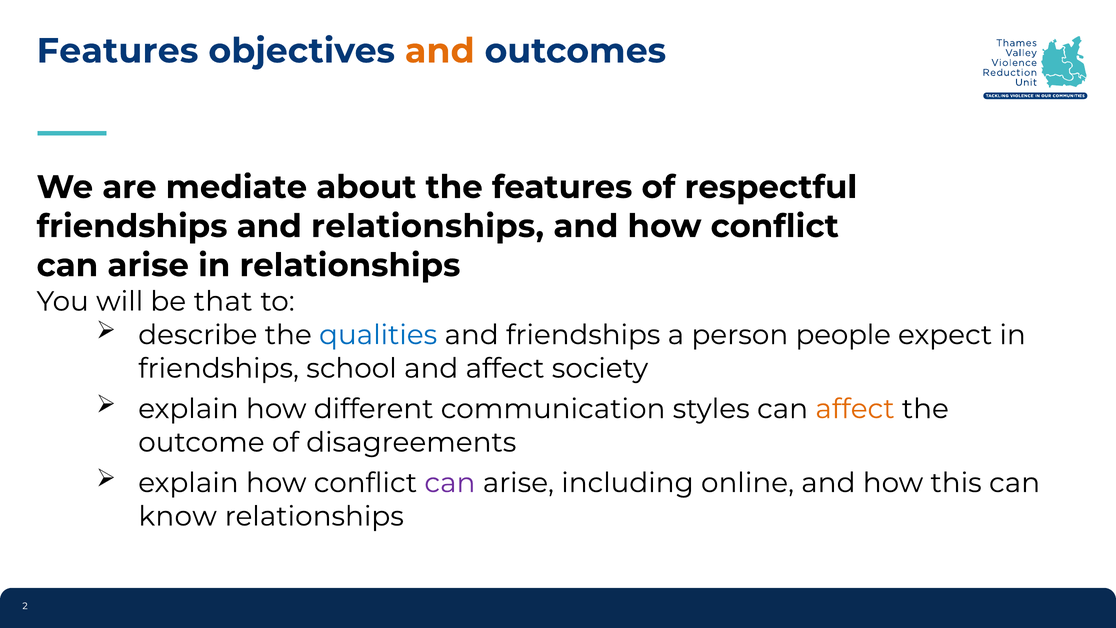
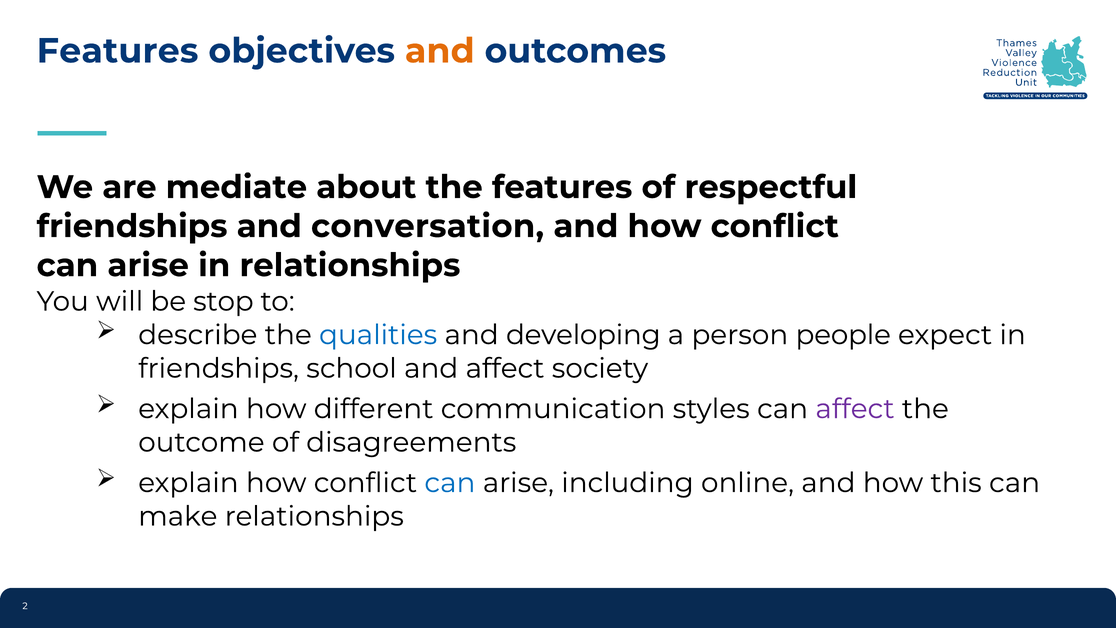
and relationships: relationships -> conversation (427, 226)
that: that -> stop (223, 301)
and friendships: friendships -> developing (583, 335)
affect colour: orange -> purple (855, 409)
can colour: purple -> blue (450, 483)
know: know -> make (178, 516)
